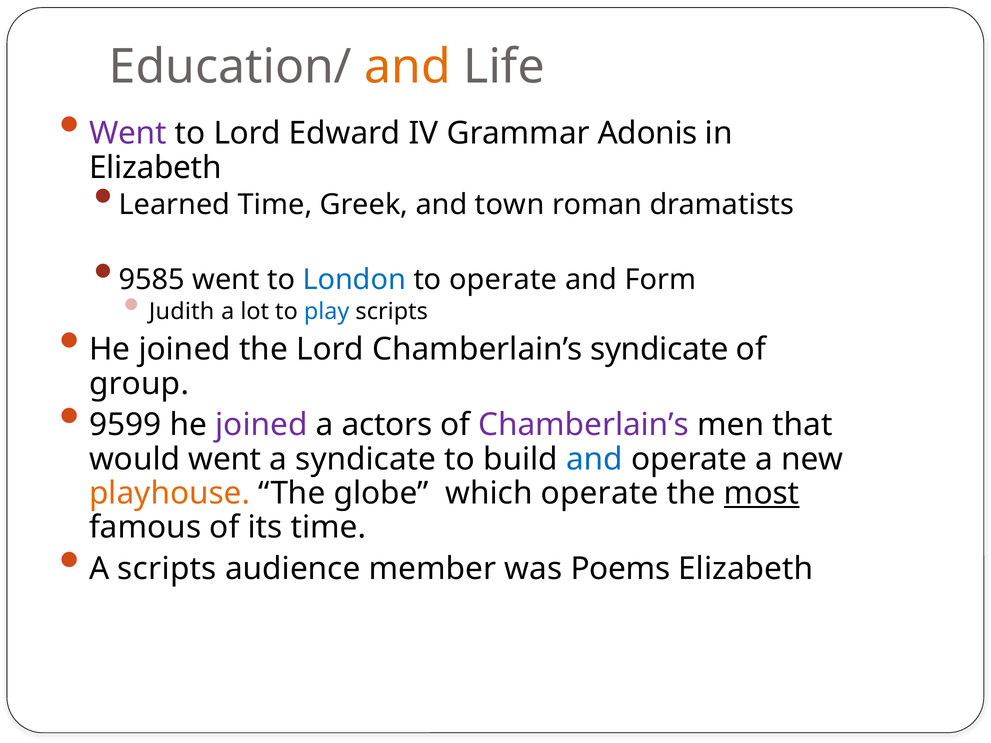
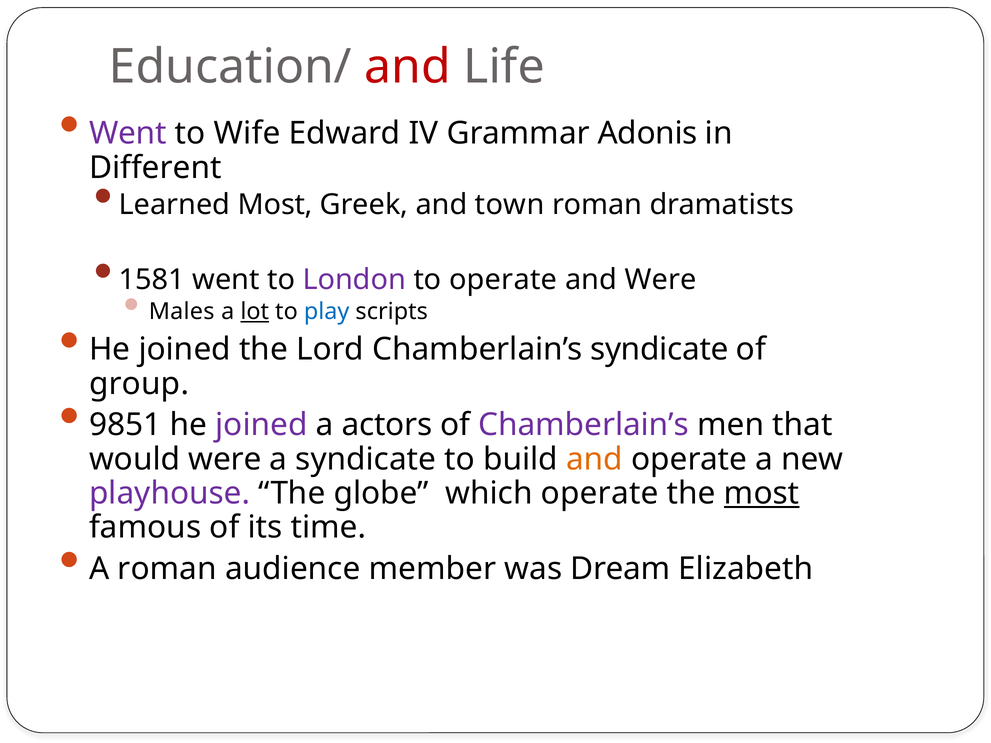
and colour: orange -> red (408, 67)
to Lord: Lord -> Wife (247, 133)
Elizabeth: Elizabeth -> Different (155, 168)
Learned Time: Time -> Most (275, 205)
9585: 9585 -> 1581 (152, 280)
London colour: blue -> purple (354, 280)
and Form: Form -> Were (661, 280)
Judith: Judith -> Males (182, 312)
lot underline: none -> present (255, 312)
9599: 9599 -> 9851 (125, 425)
would went: went -> were (225, 459)
and colour: blue -> orange (595, 459)
playhouse colour: orange -> purple (170, 494)
A scripts: scripts -> roman (167, 569)
Poems: Poems -> Dream (620, 569)
